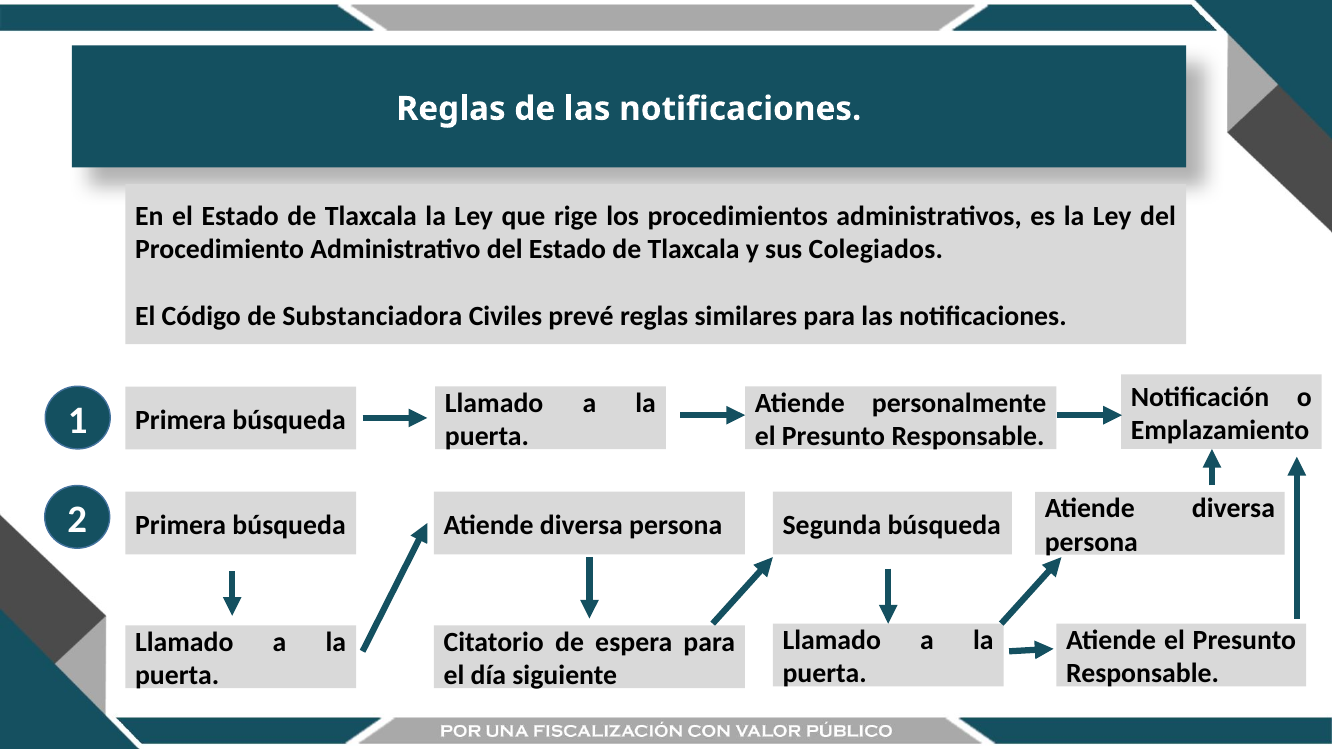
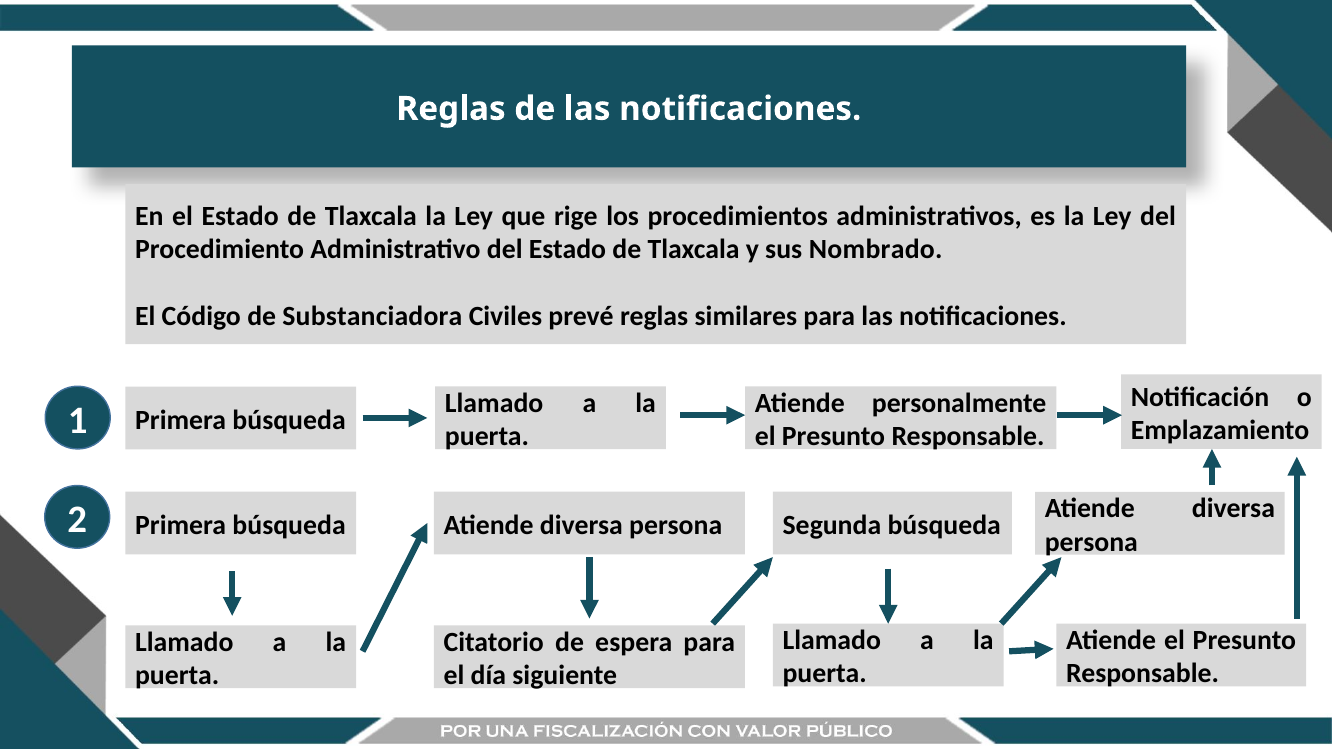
Colegiados: Colegiados -> Nombrado (876, 249)
